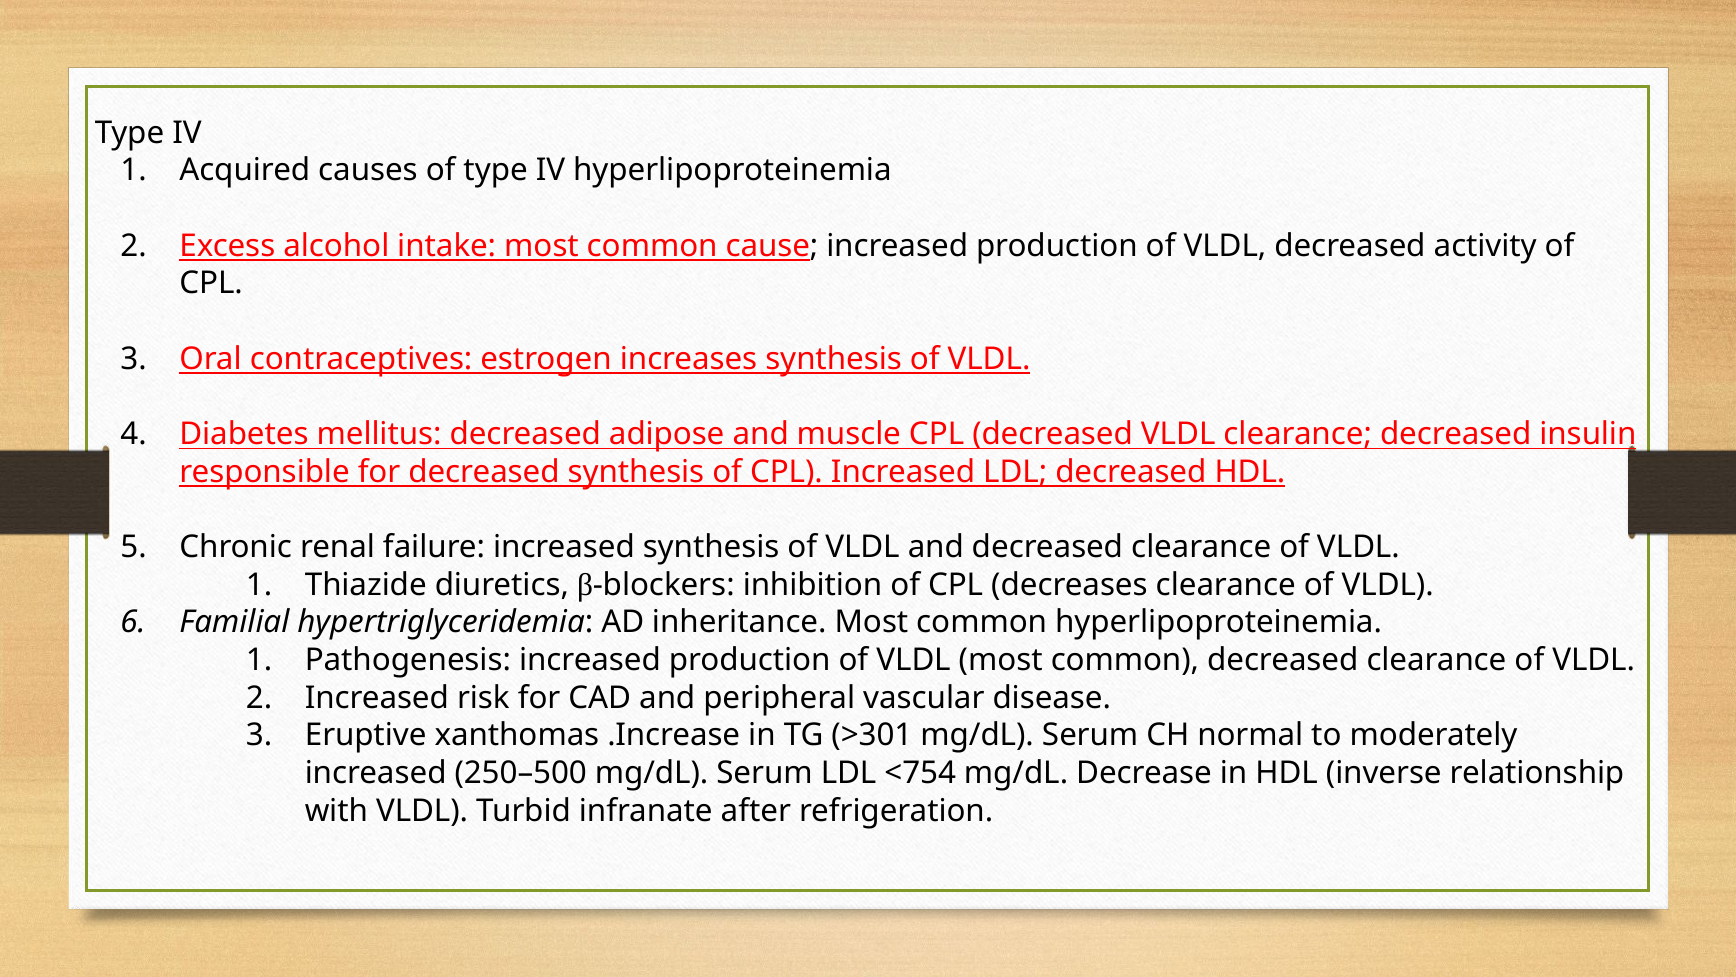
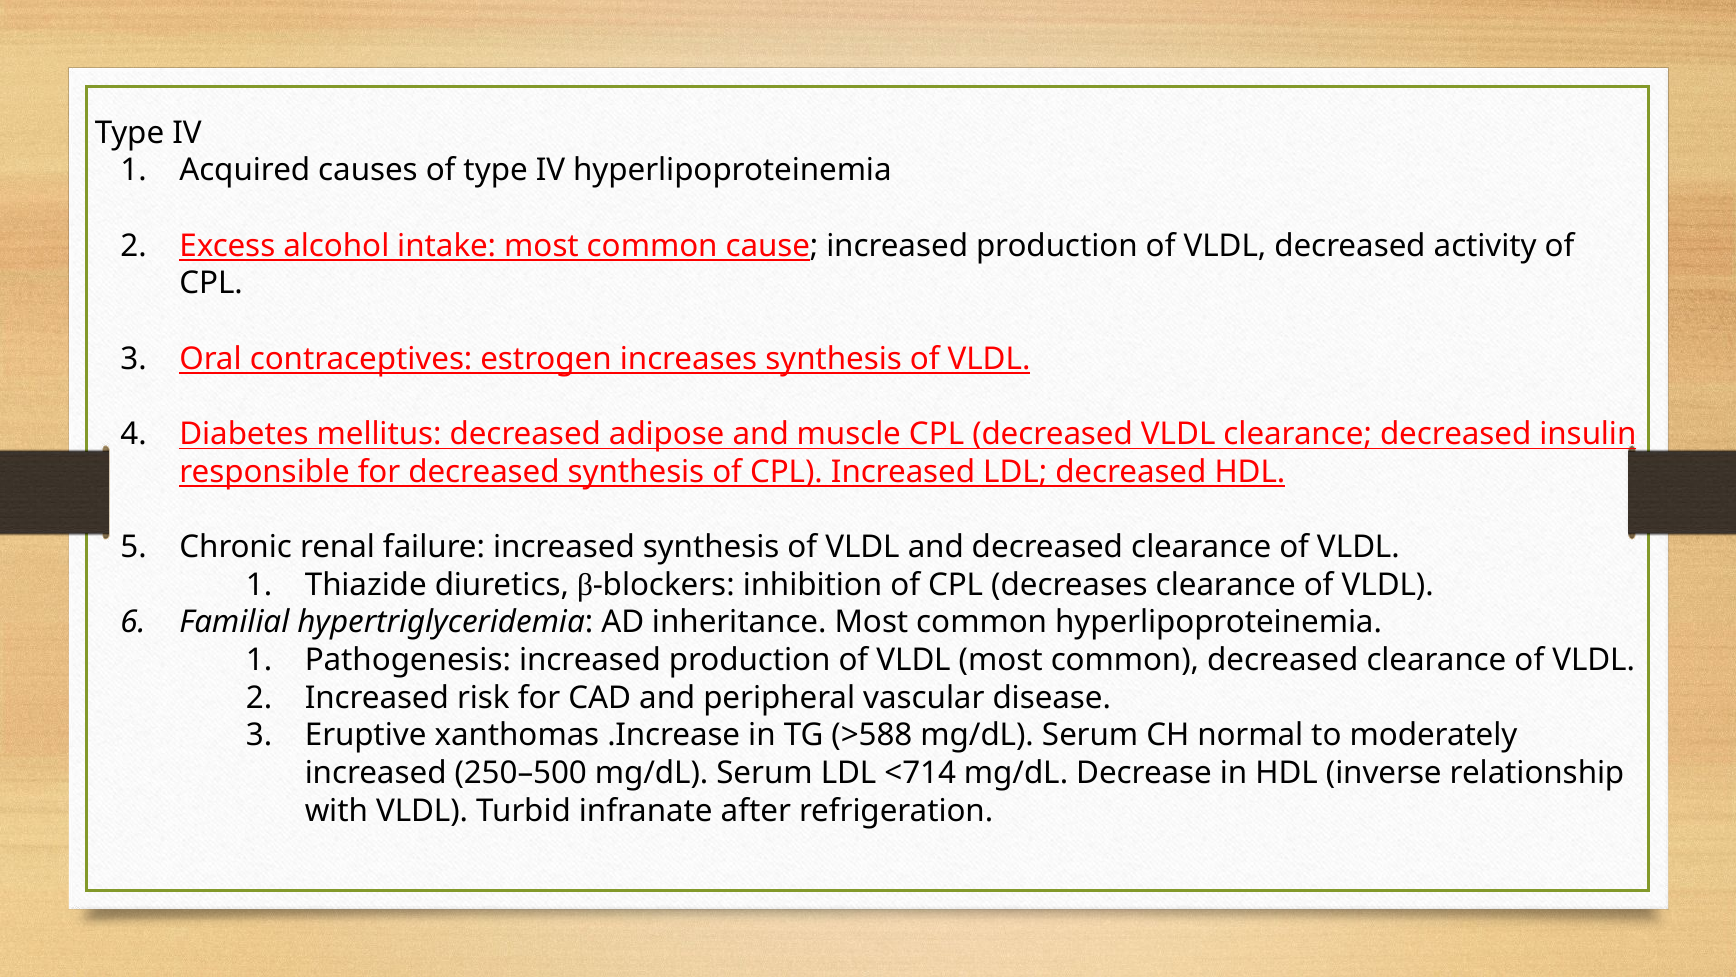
>301: >301 -> >588 (872, 735)
<754: <754 -> <714 (920, 773)
